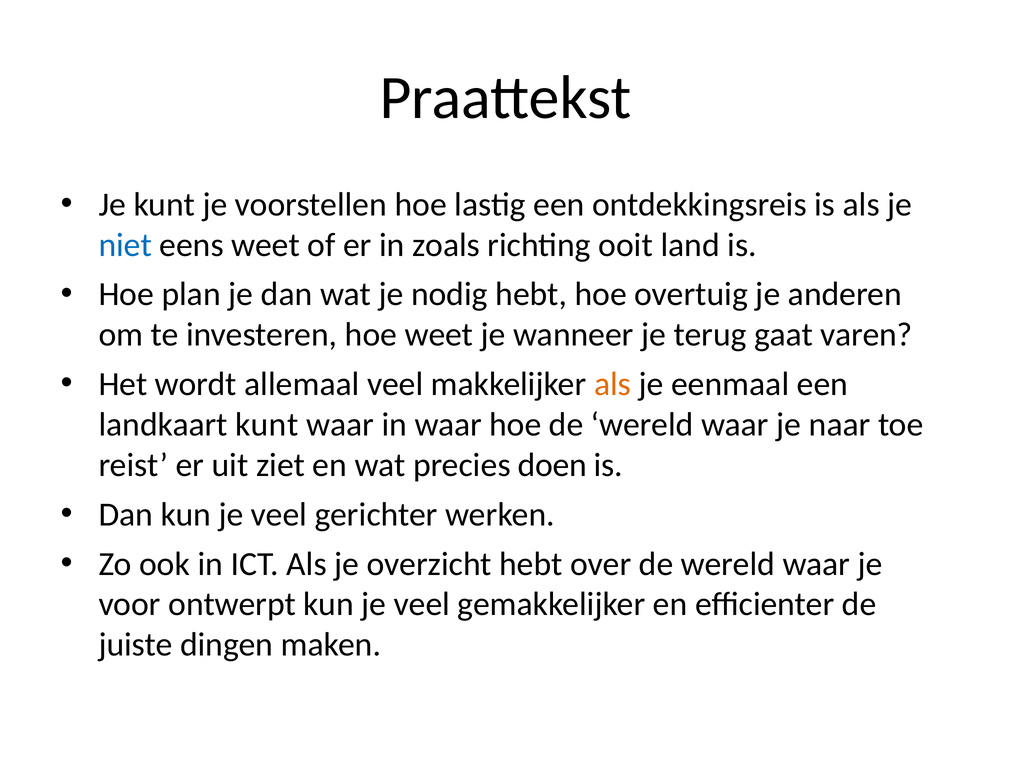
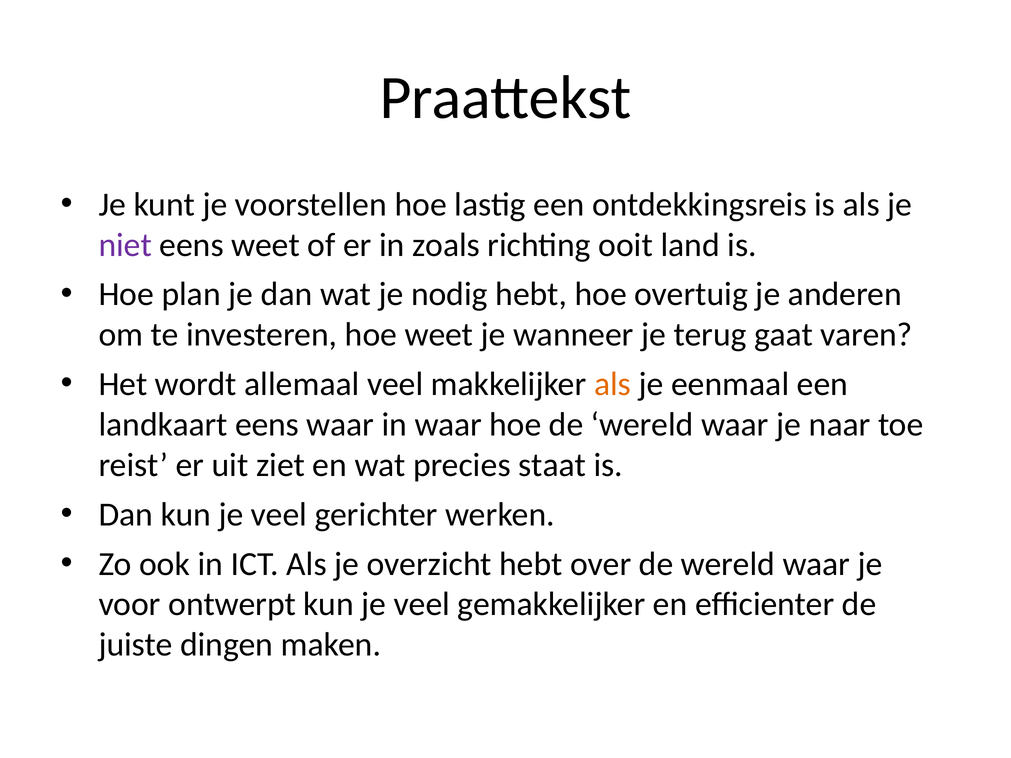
niet colour: blue -> purple (125, 245)
landkaart kunt: kunt -> eens (267, 425)
doen: doen -> staat (552, 465)
